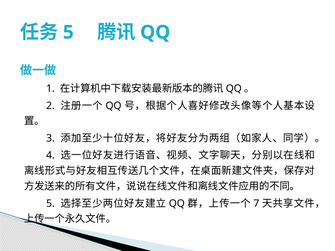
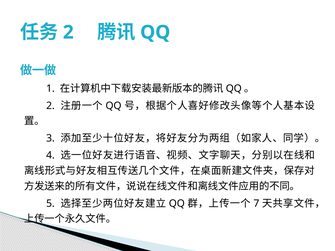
5: 5 -> 2 (68, 32)
